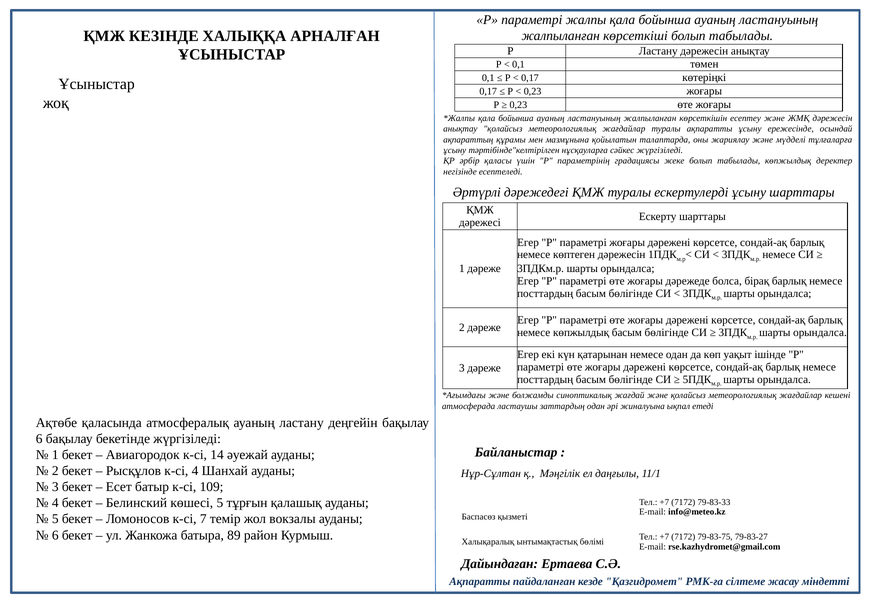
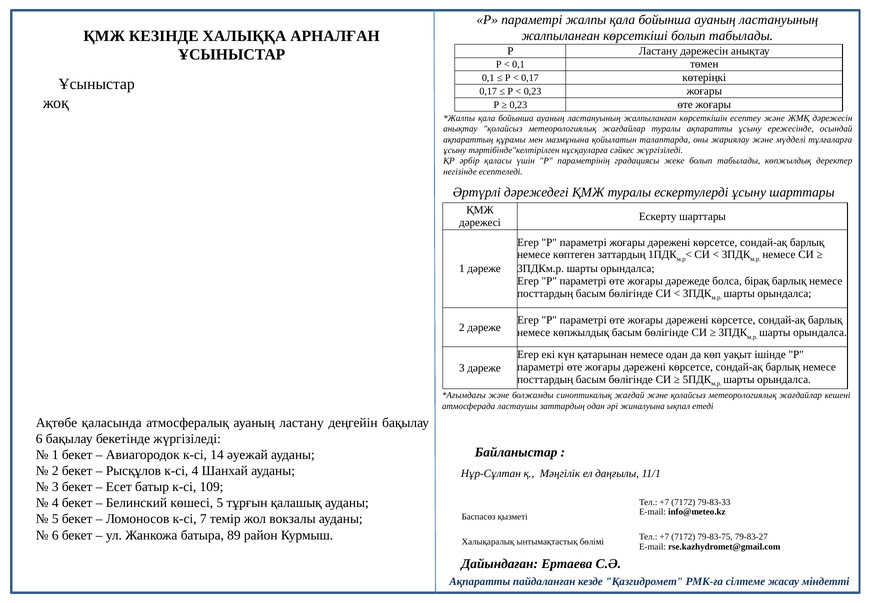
көптеген дәрежесін: дәрежесін -> заттардың (622, 255)
